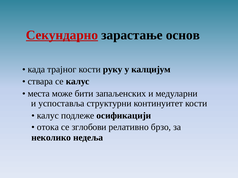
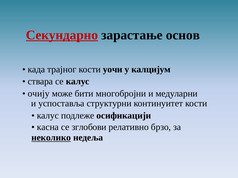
руку: руку -> уочи (113, 70)
места: места -> очију (39, 94)
запаљенских: запаљенских -> многобројни (121, 94)
отока: отока -> касна (48, 127)
неколико underline: none -> present (51, 138)
